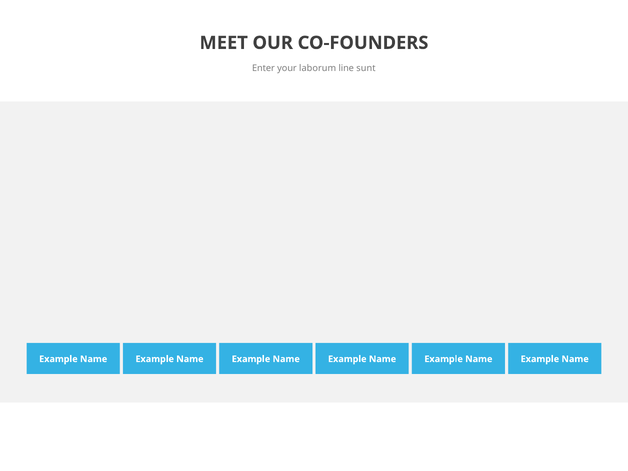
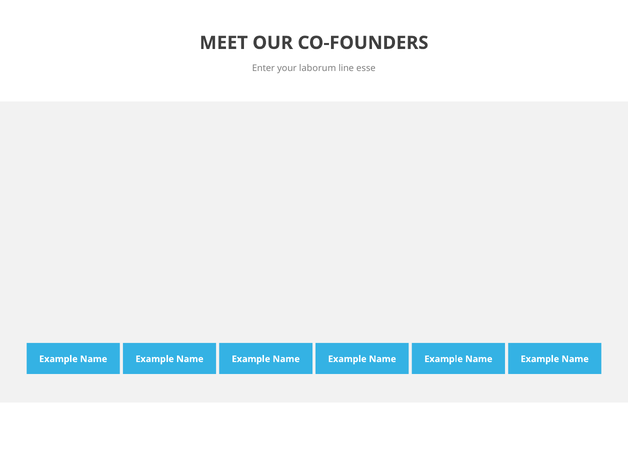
sunt: sunt -> esse (366, 68)
